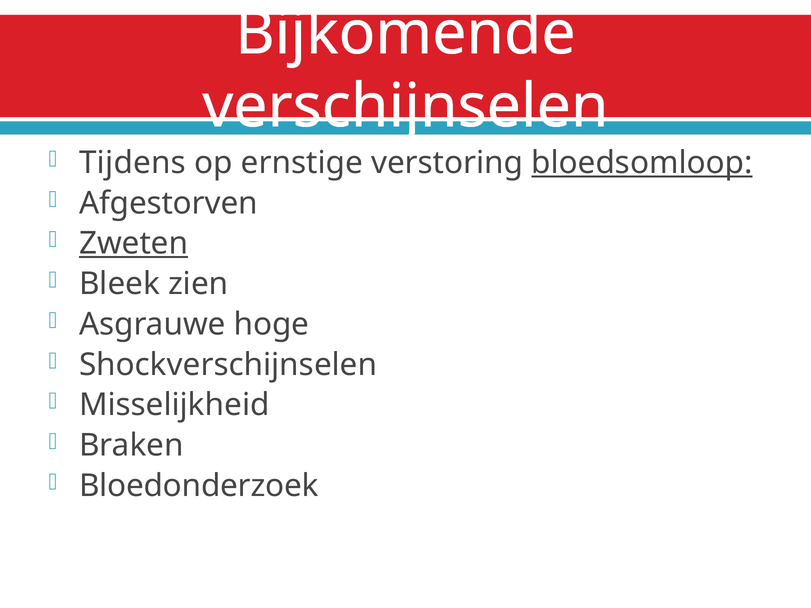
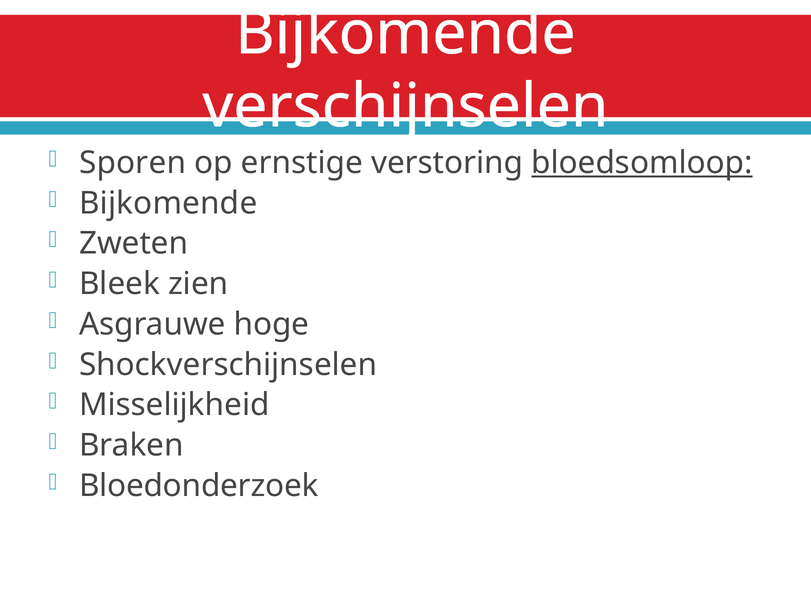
Tijdens: Tijdens -> Sporen (133, 163)
Afgestorven: Afgestorven -> Bijkomende (168, 203)
Zweten underline: present -> none (134, 244)
